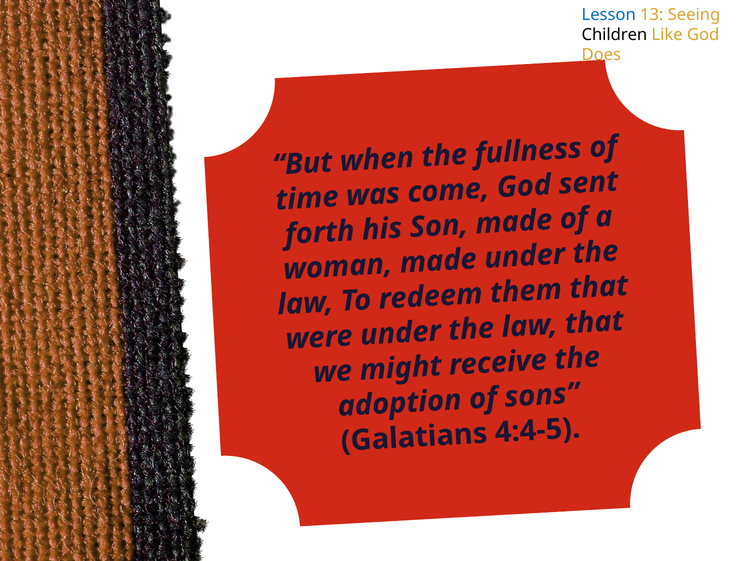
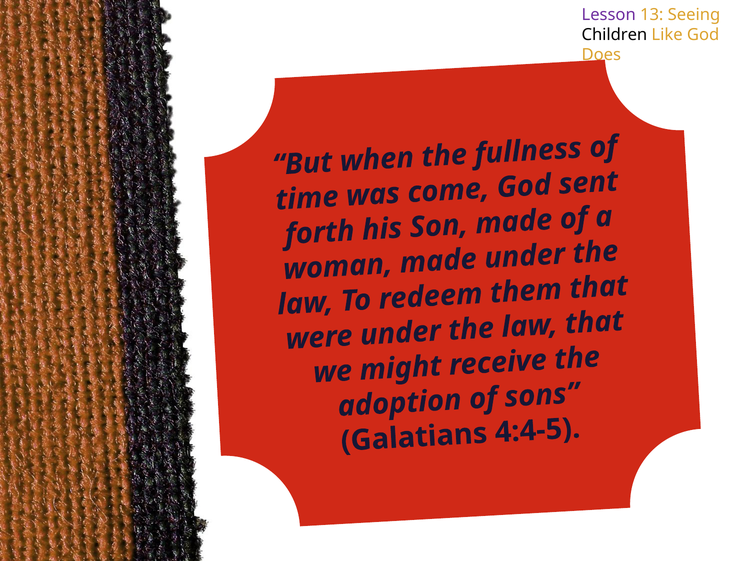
Lesson colour: blue -> purple (609, 15)
